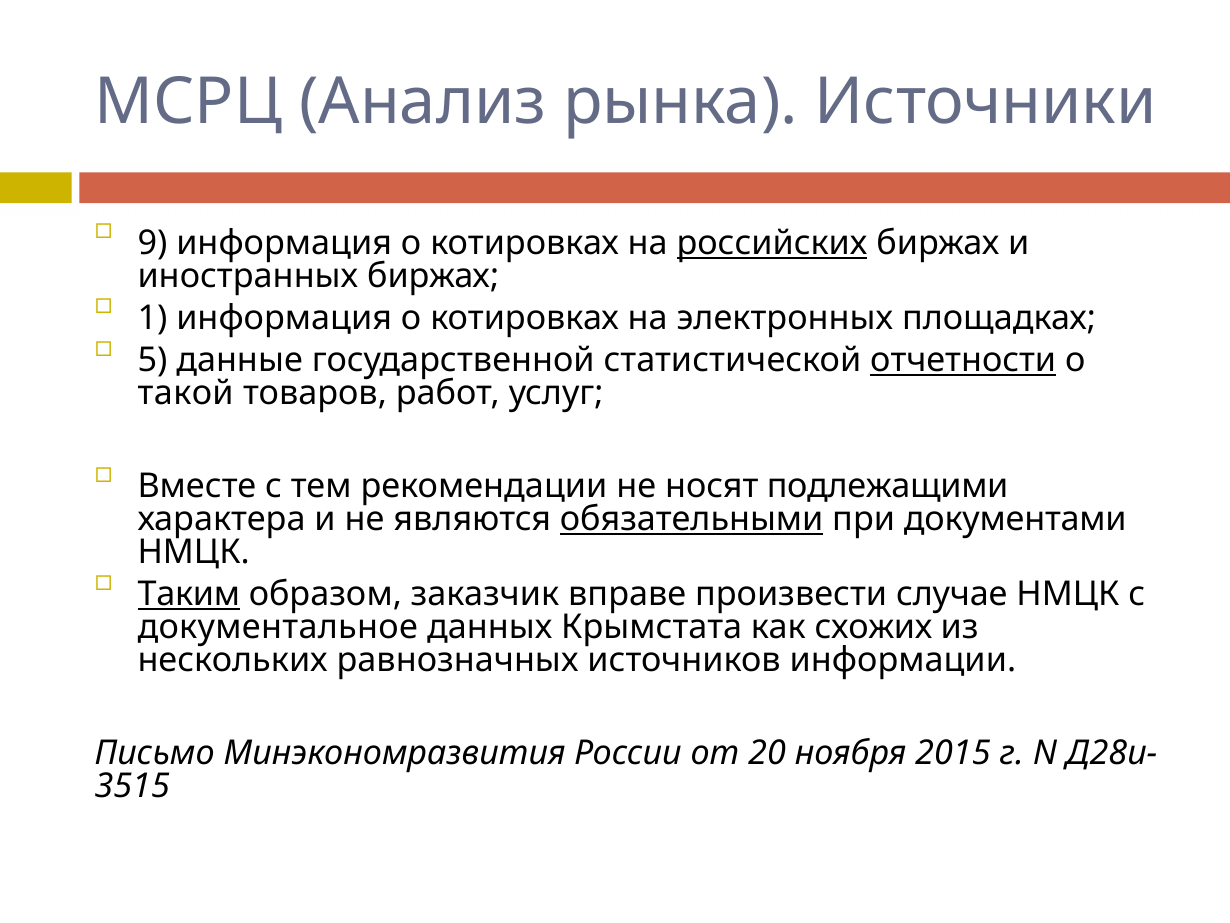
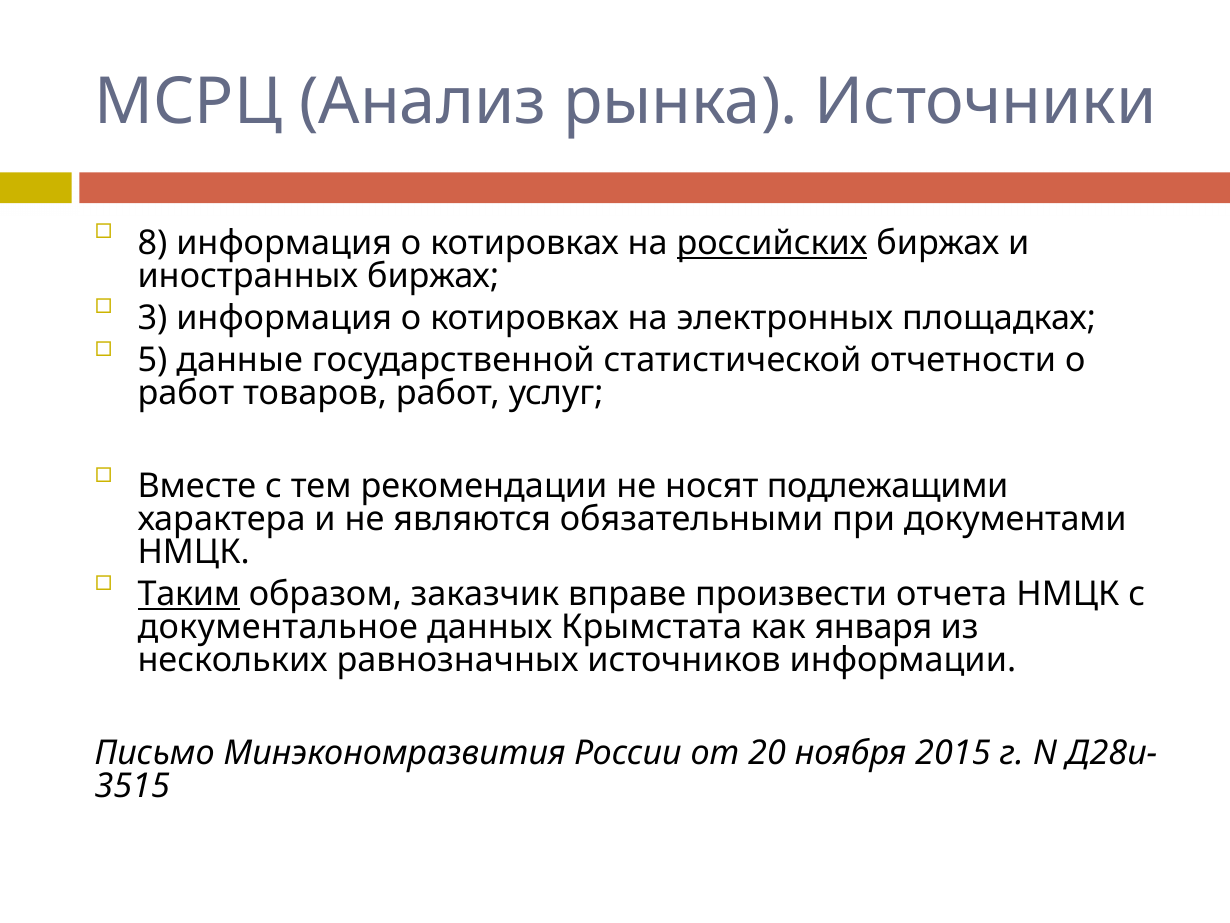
9: 9 -> 8 (152, 243)
1: 1 -> 3 (152, 318)
отчетности underline: present -> none (963, 360)
такой: такой -> работ (186, 393)
обязательными underline: present -> none (692, 519)
случае: случае -> отчета (952, 594)
схожих: схожих -> января (873, 627)
